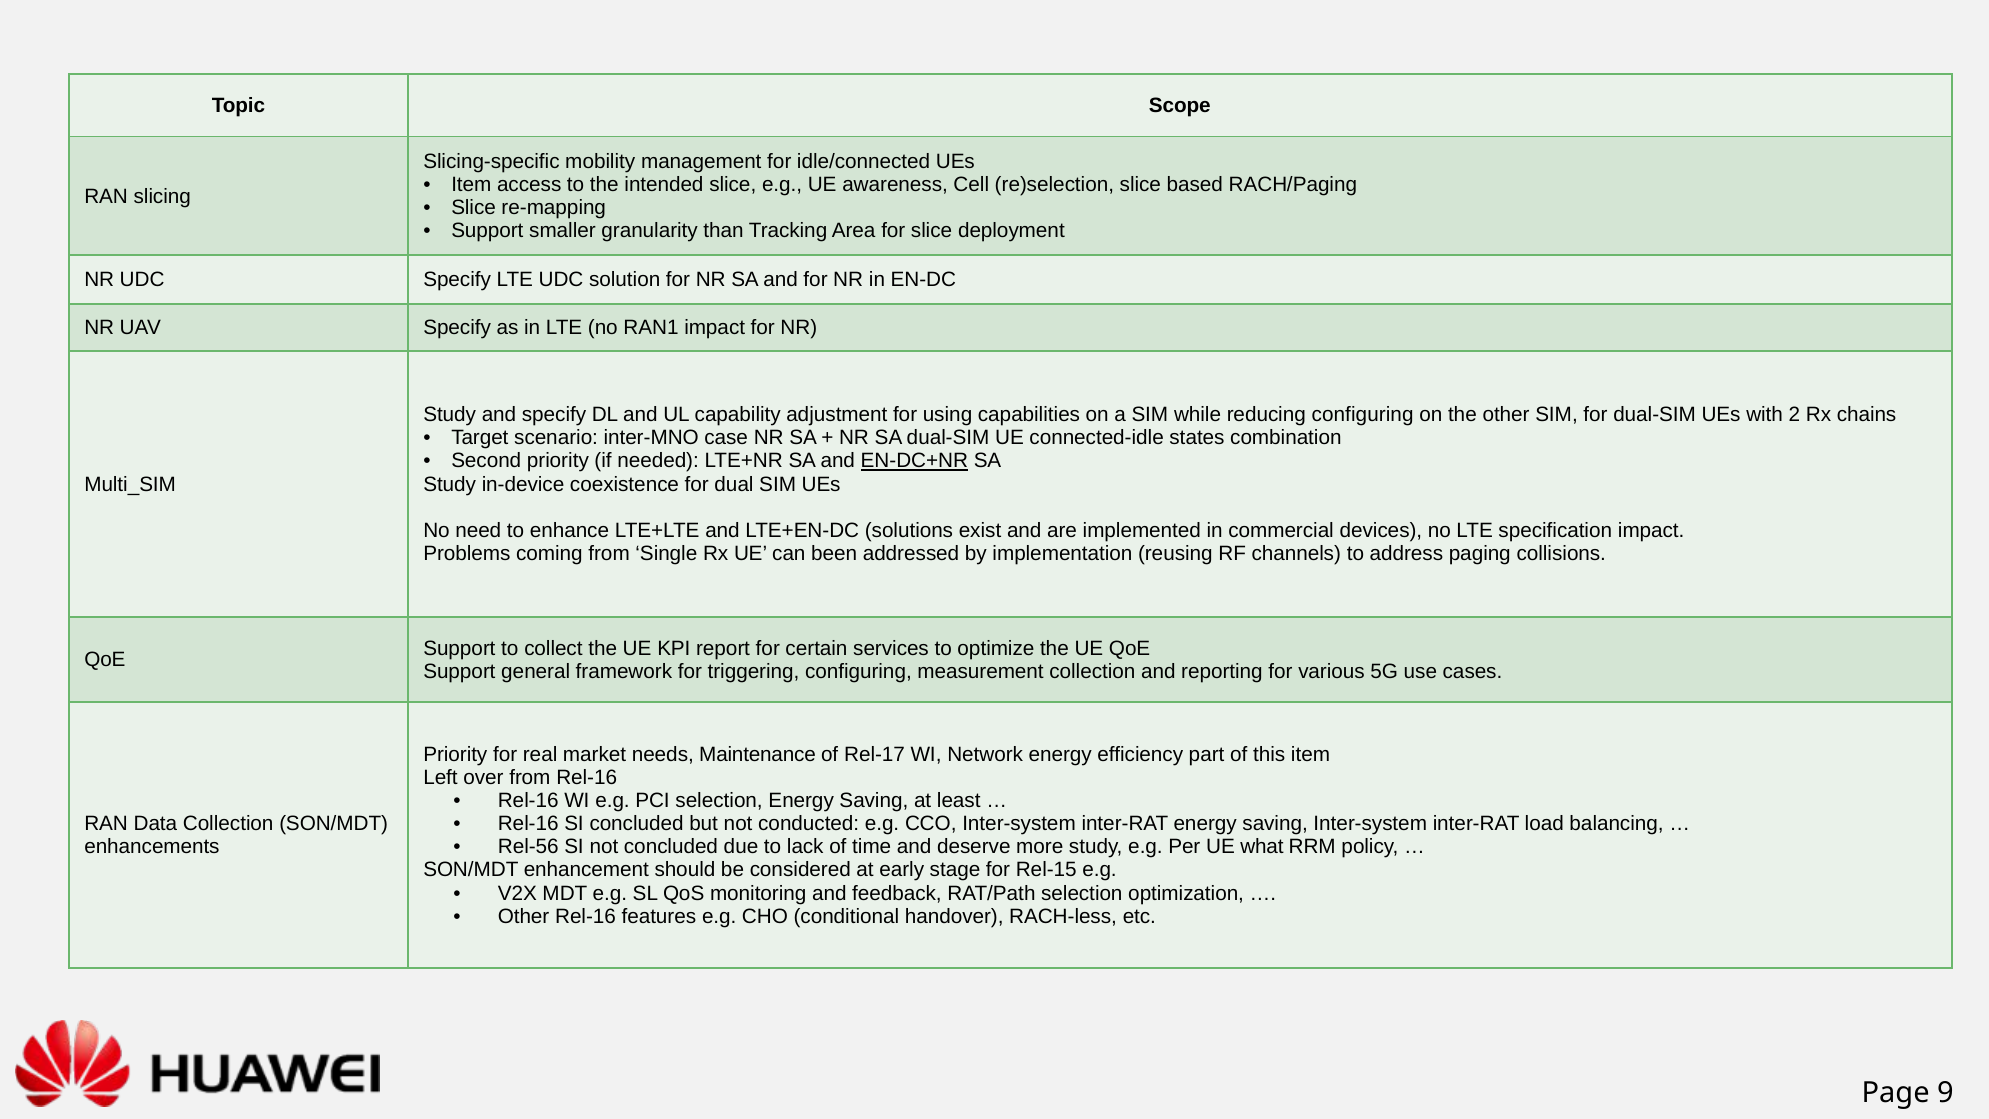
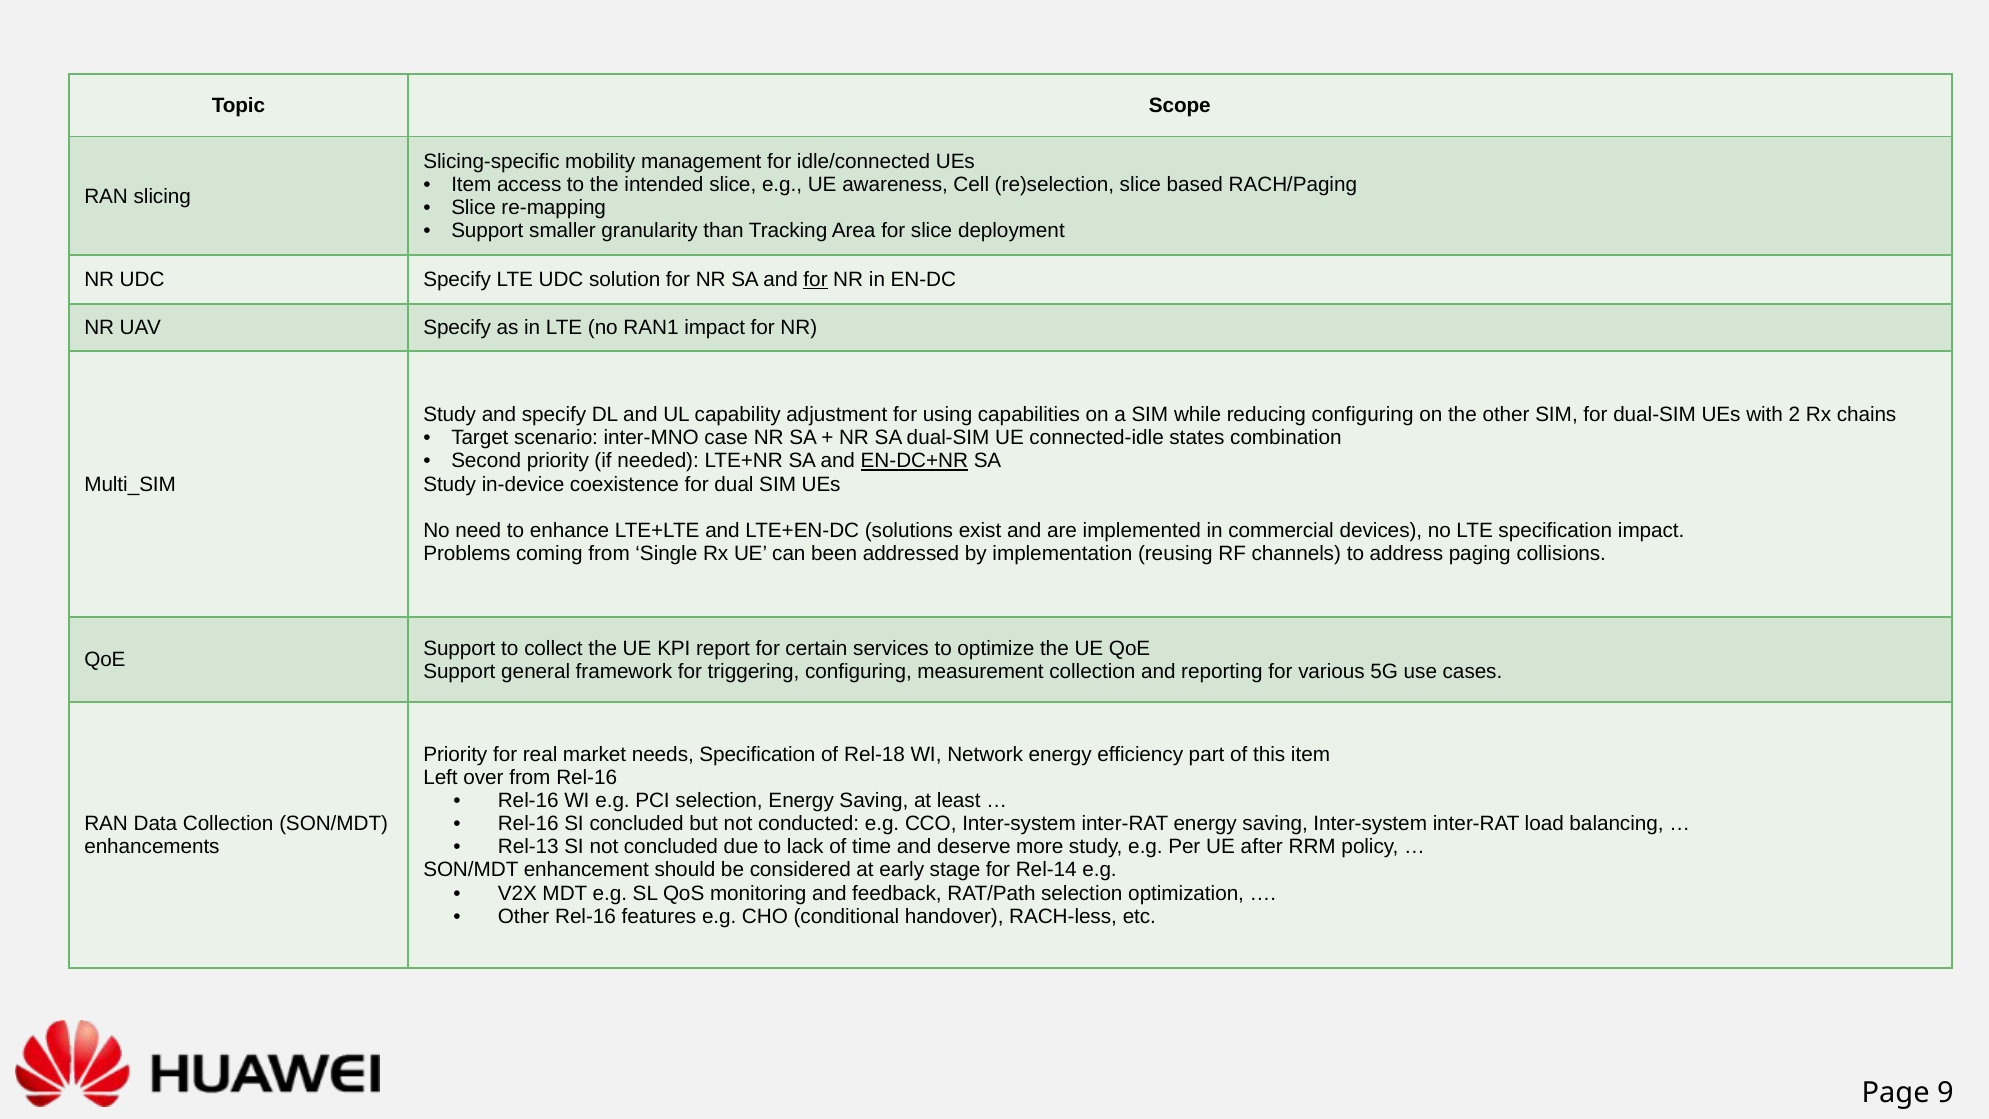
for underline: none -> present (816, 280)
needs Maintenance: Maintenance -> Specification (757, 754)
Rel-17: Rel-17 -> Rel-18 (875, 754)
Rel-56: Rel-56 -> Rel-13 (528, 847)
what: what -> after (1262, 847)
Rel-15: Rel-15 -> Rel-14 (1046, 870)
